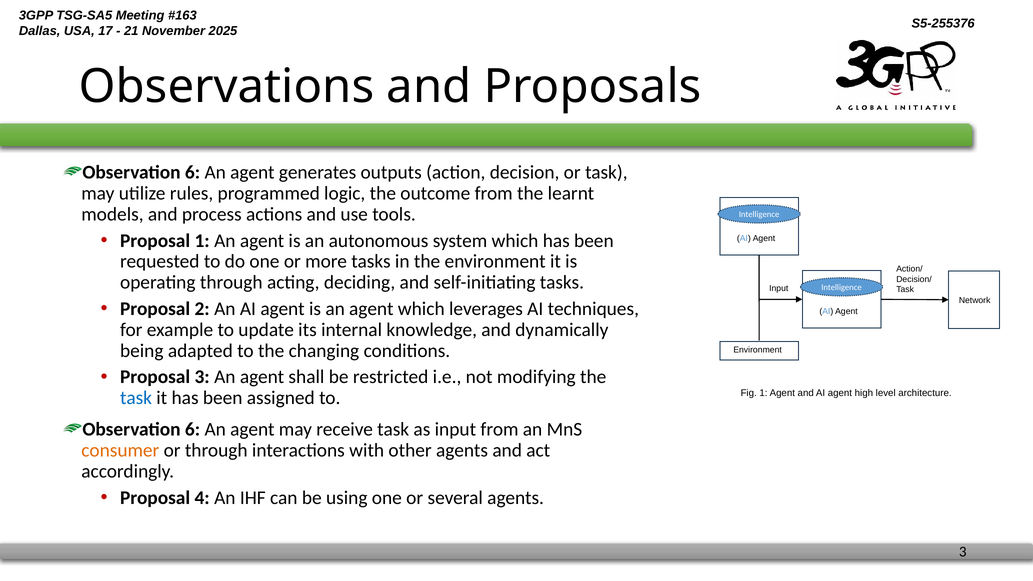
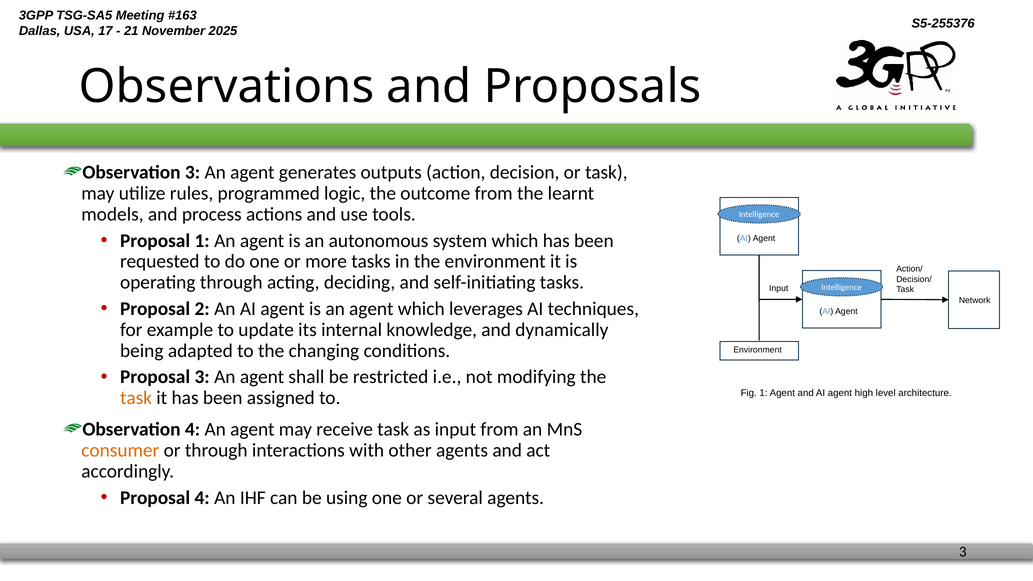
6: 6 -> 3 (193, 173)
task colour: blue -> orange (136, 398)
6: 6 -> 4 (193, 430)
